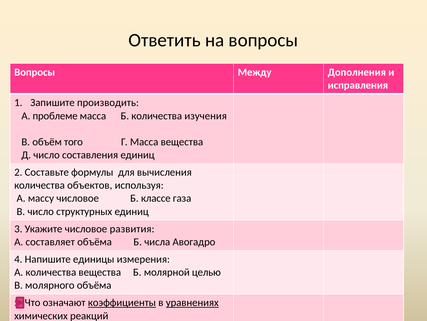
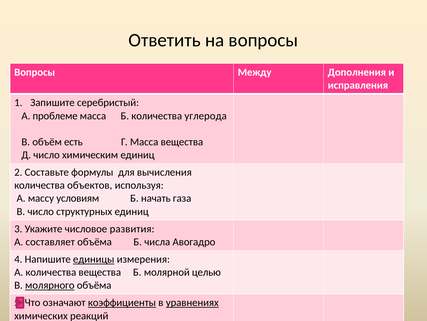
производить: производить -> серебристый (108, 103)
изучения: изучения -> углерода (206, 116)
того: того -> есть (73, 142)
составления: составления -> химическим (90, 155)
массу числовое: числовое -> условиям (78, 198)
классе: классе -> начать (156, 198)
единицы underline: none -> present (94, 259)
молярного underline: none -> present (50, 285)
